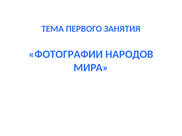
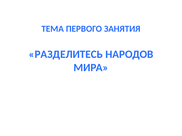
ФОТОГРАФИИ: ФОТОГРАФИИ -> РАЗДЕЛИТЕСЬ (66, 54)
